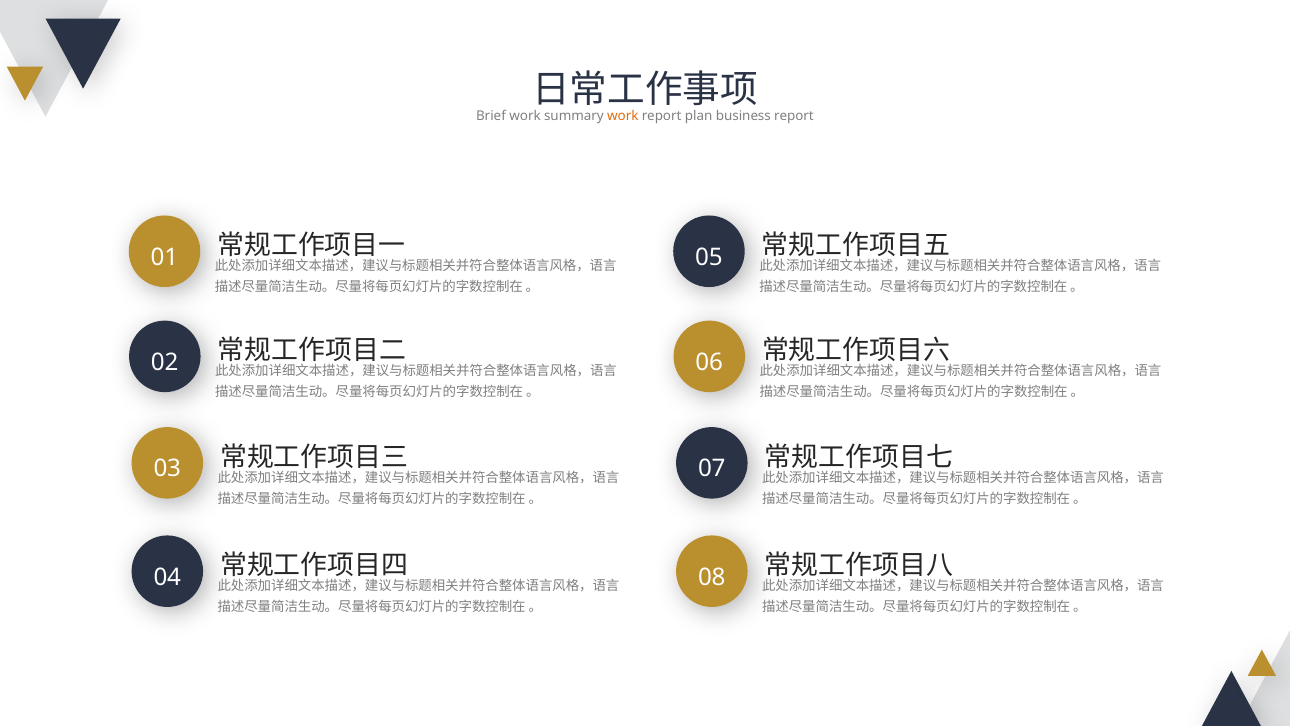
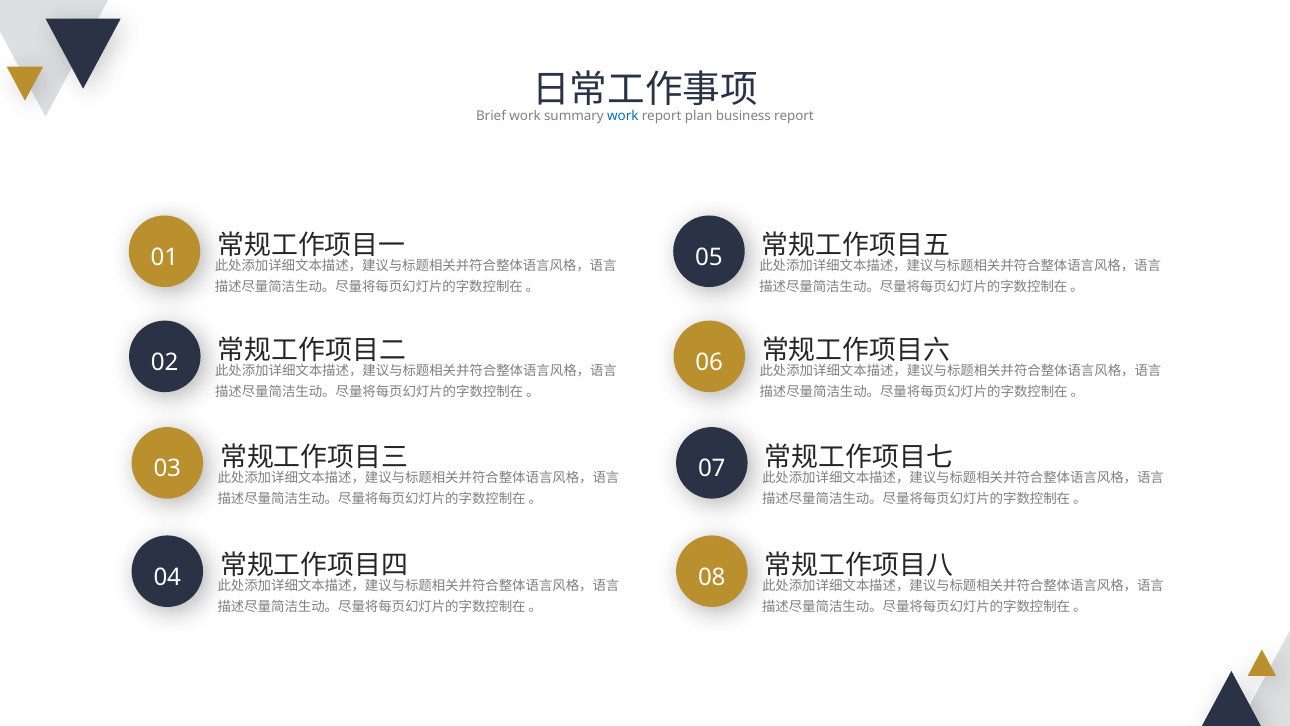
work colour: orange -> blue (623, 116)
